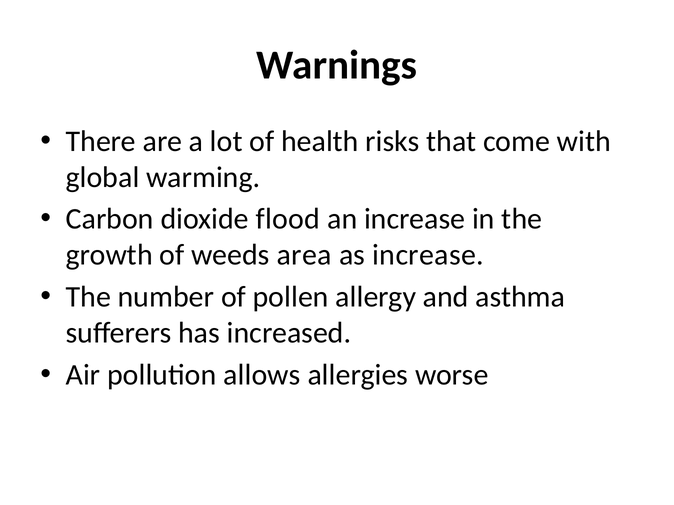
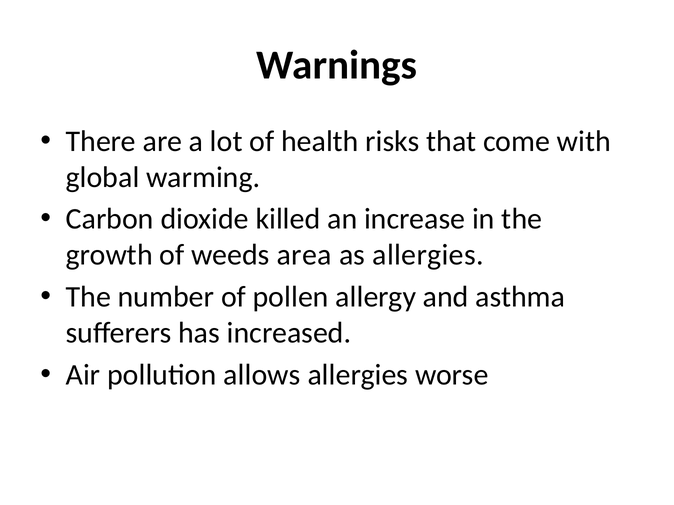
flood: flood -> killed (288, 219)
as increase: increase -> allergies (428, 255)
